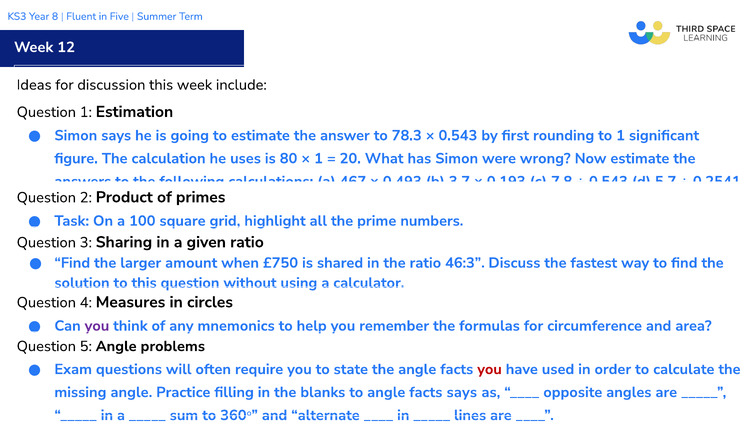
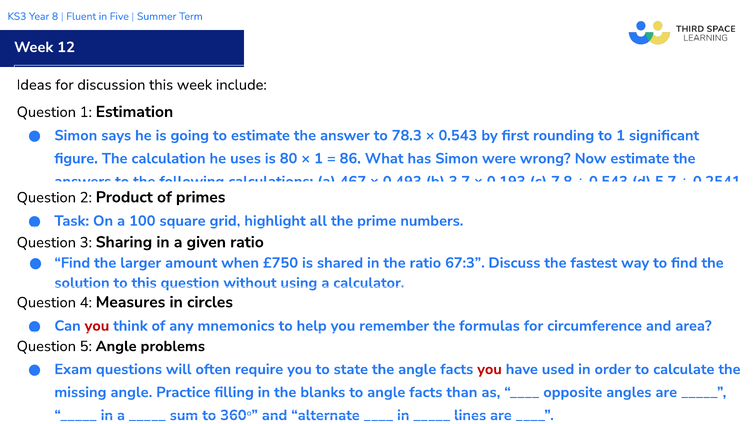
20: 20 -> 86 (350, 158)
46:3: 46:3 -> 67:3 (465, 263)
you colour: purple -> red (97, 326)
facts says: says -> than (462, 392)
